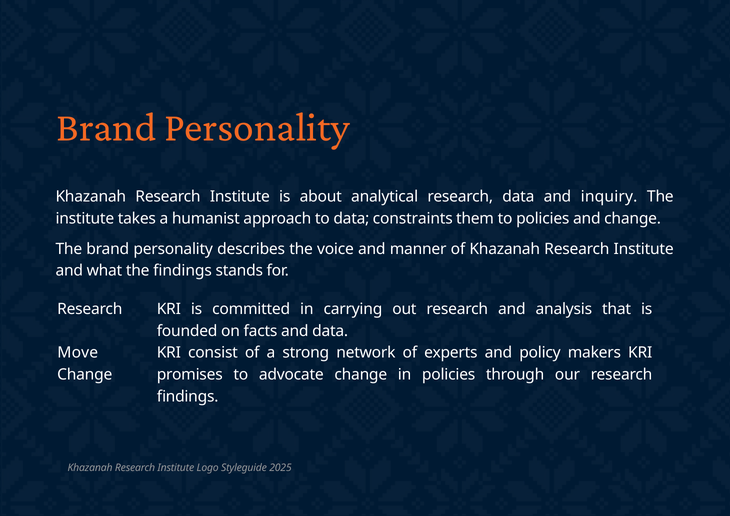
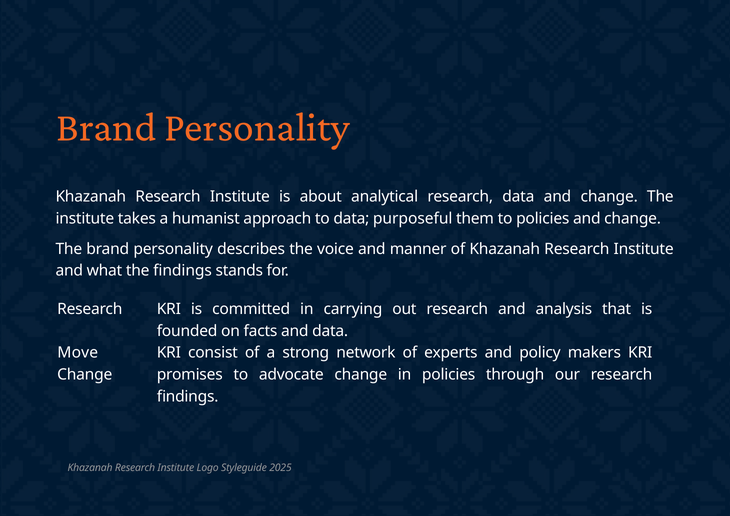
data and inquiry: inquiry -> change (609, 197)
constraints: constraints -> purposeful (413, 218)
